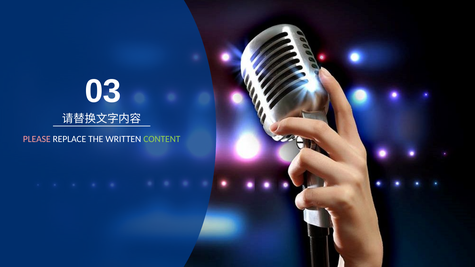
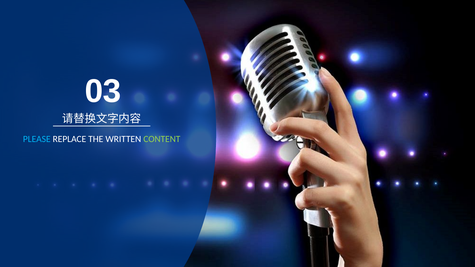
PLEASE colour: pink -> light blue (37, 139)
